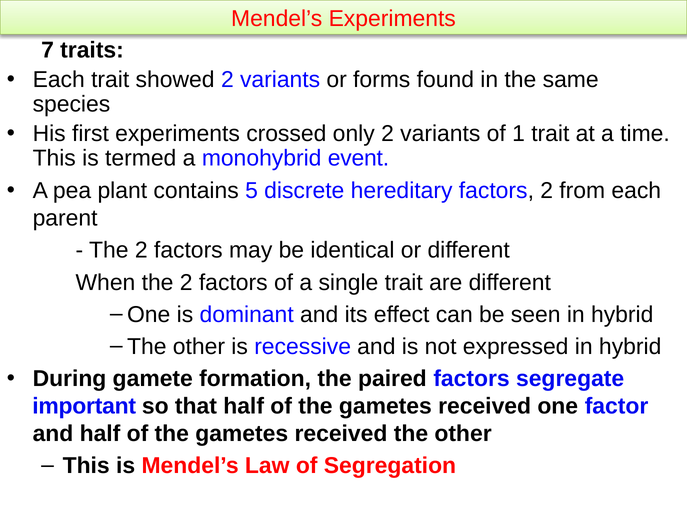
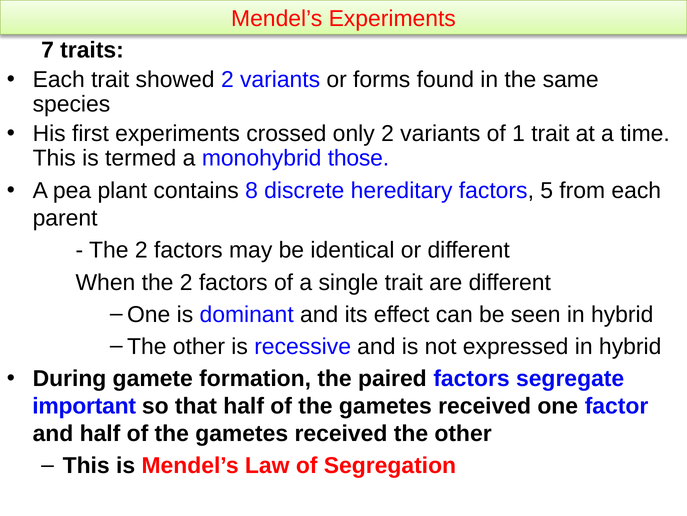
event: event -> those (358, 158)
5: 5 -> 8 (252, 190)
factors 2: 2 -> 5 (547, 190)
